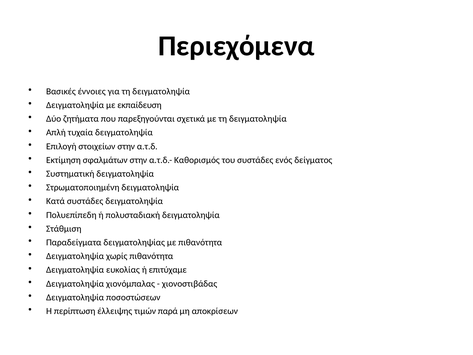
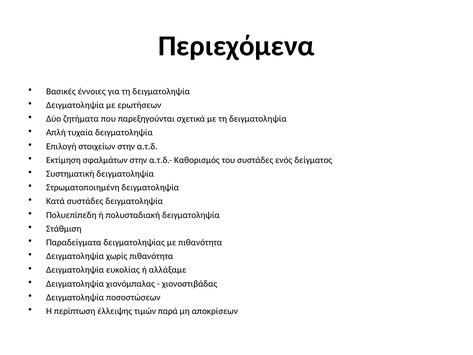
εκπαίδευση: εκπαίδευση -> ερωτήσεων (139, 105)
επιτύχαμε: επιτύχαμε -> αλλάξαμε (168, 270)
